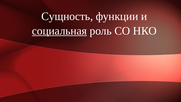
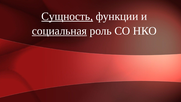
Сущность underline: none -> present (67, 16)
